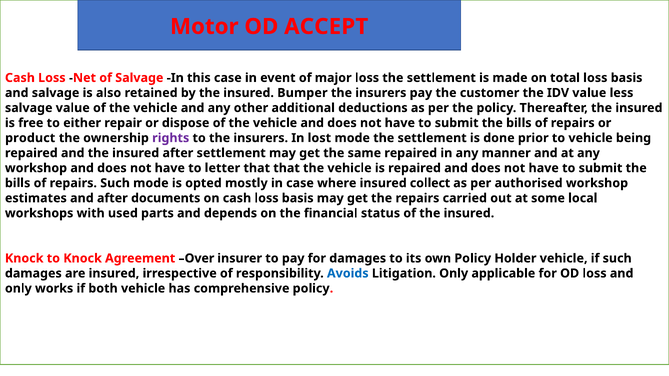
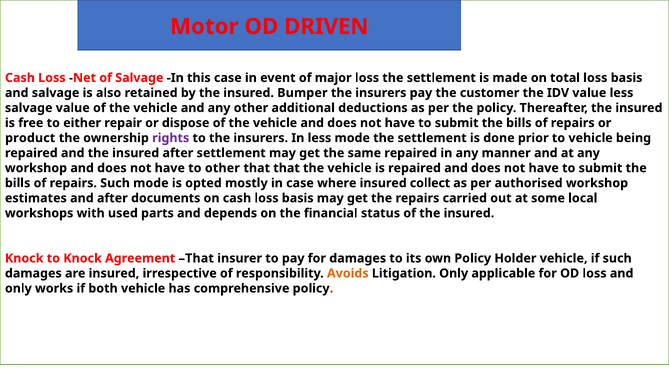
ACCEPT: ACCEPT -> DRIVEN (326, 27)
In lost: lost -> less (319, 138)
to letter: letter -> other (222, 168)
Agreement Over: Over -> That (196, 259)
Avoids colour: blue -> orange (348, 274)
